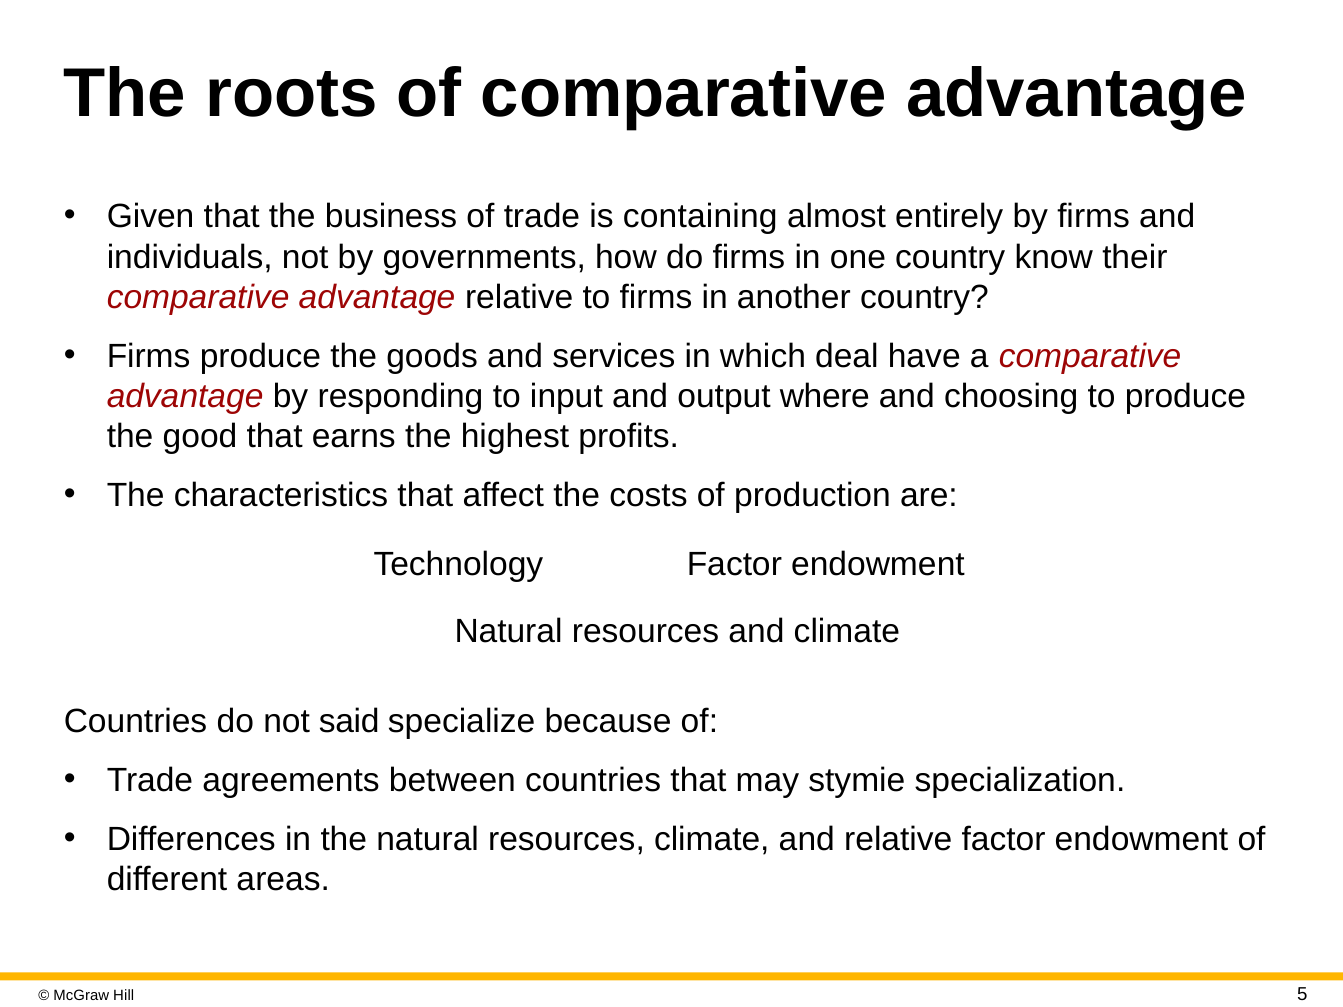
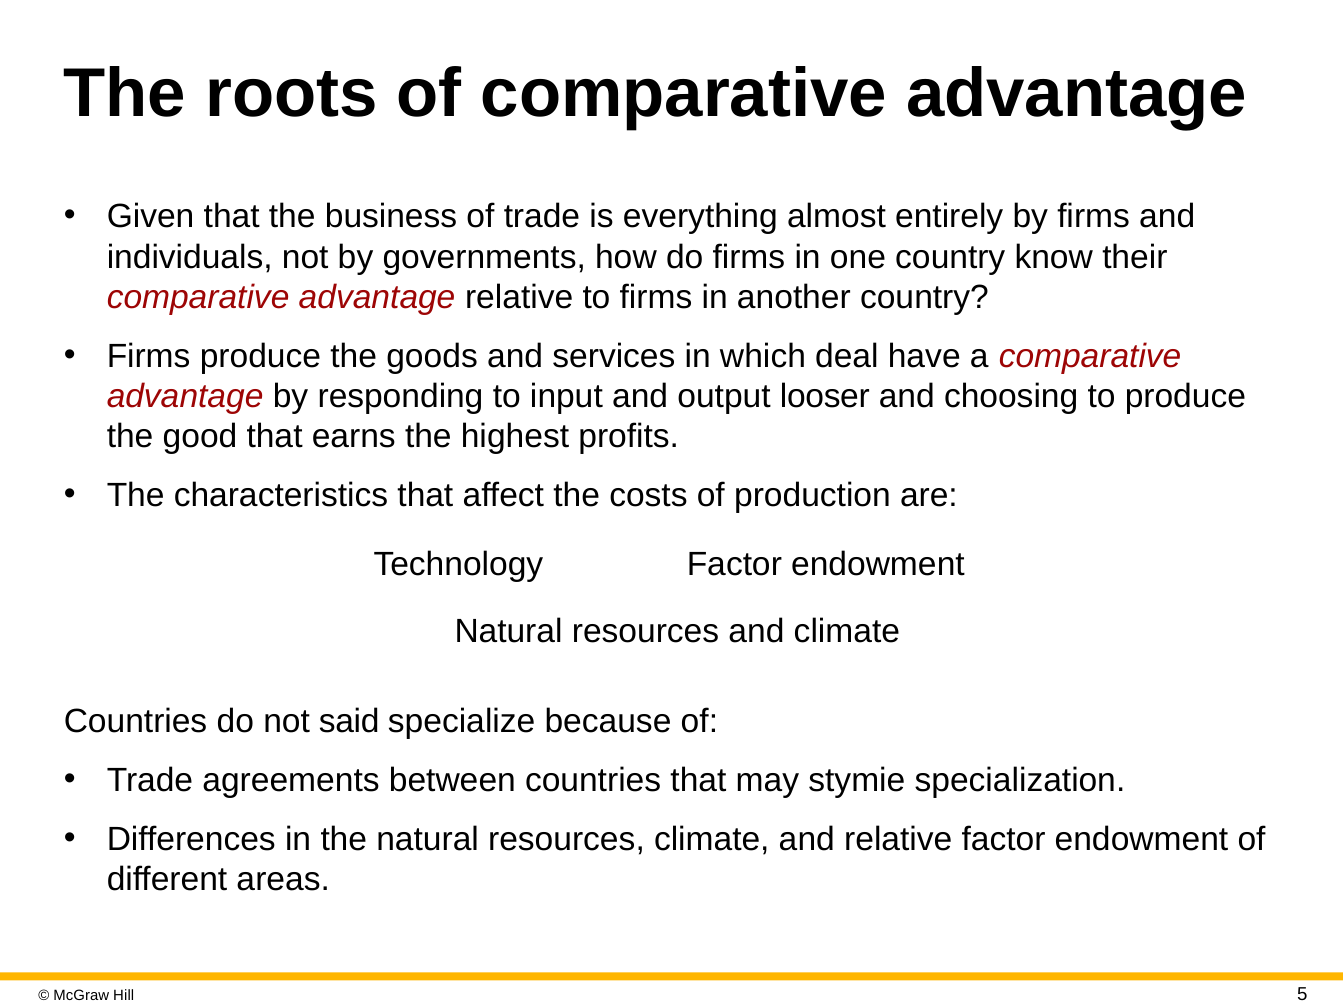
containing: containing -> everything (700, 217)
where: where -> looser (825, 397)
